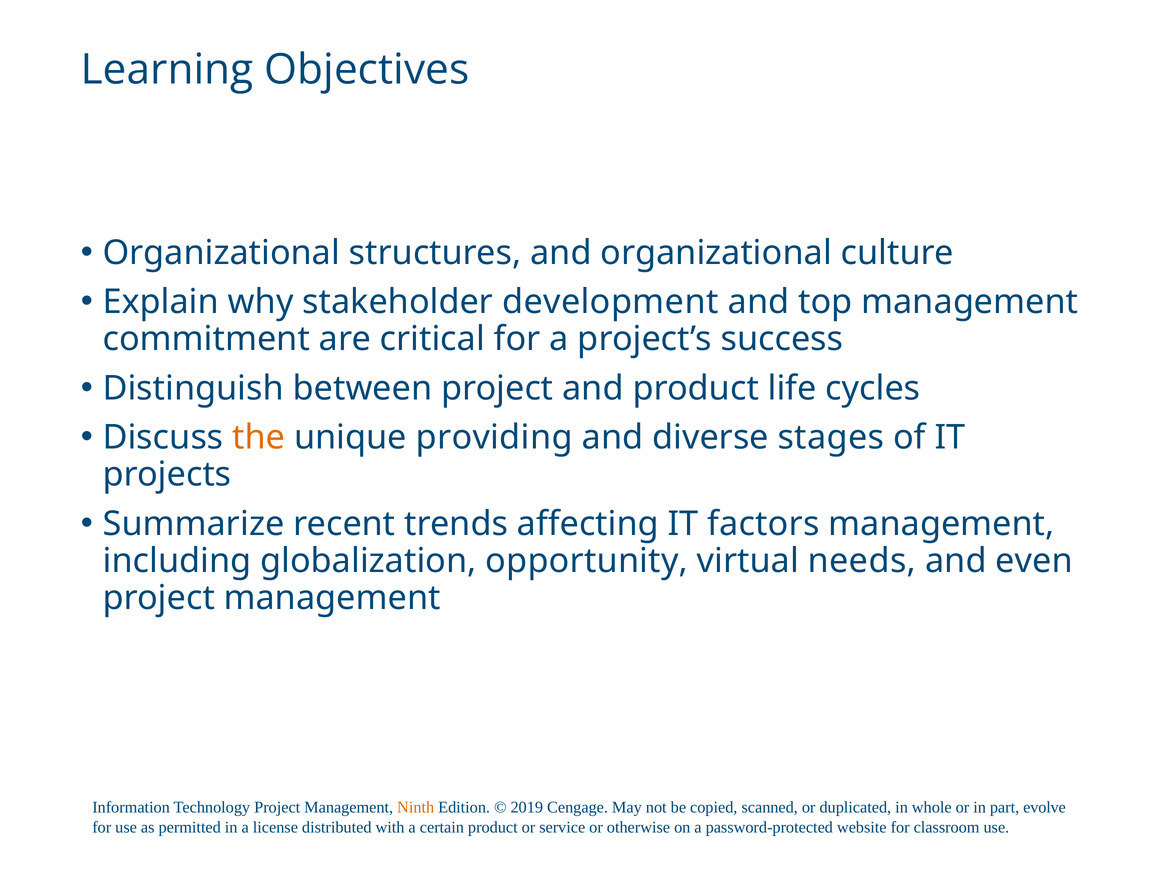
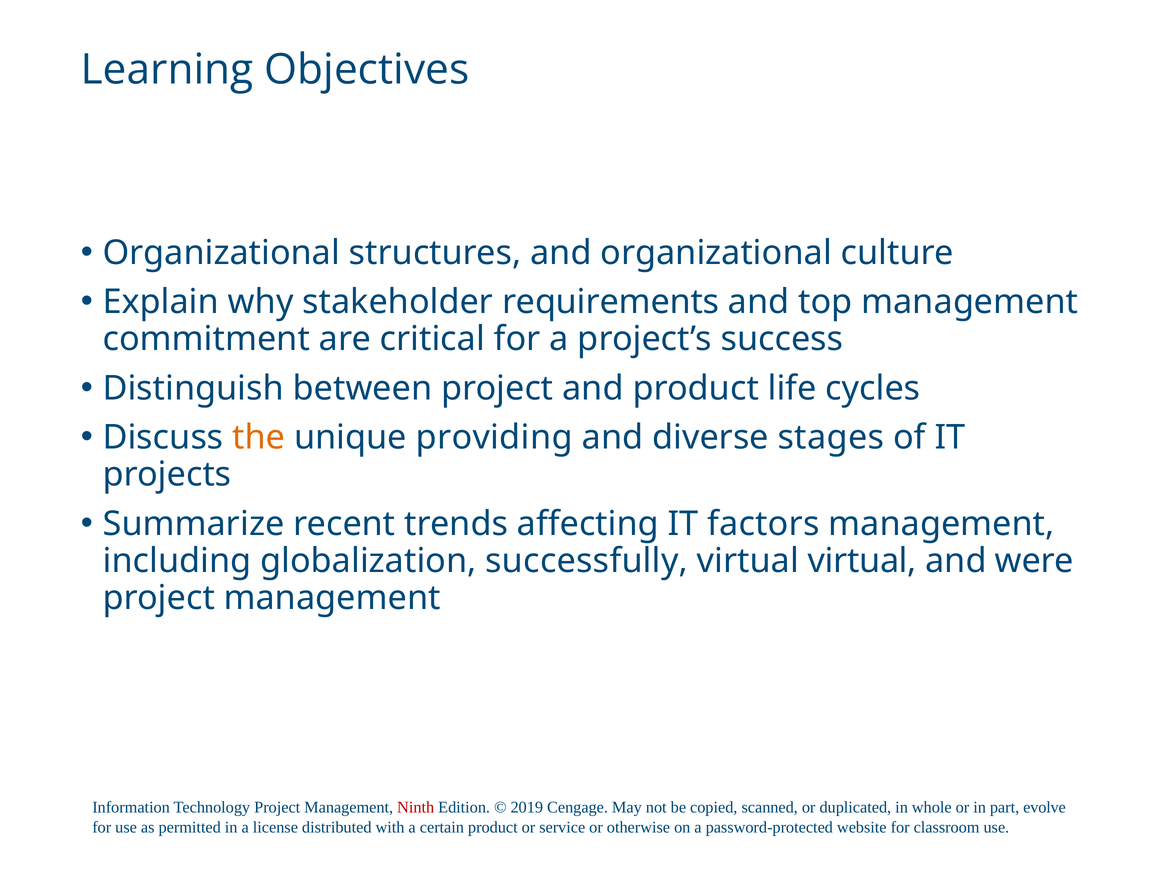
development: development -> requirements (611, 302)
opportunity: opportunity -> successfully (587, 561)
virtual needs: needs -> virtual (862, 561)
even: even -> were (1034, 561)
Ninth colour: orange -> red (416, 808)
